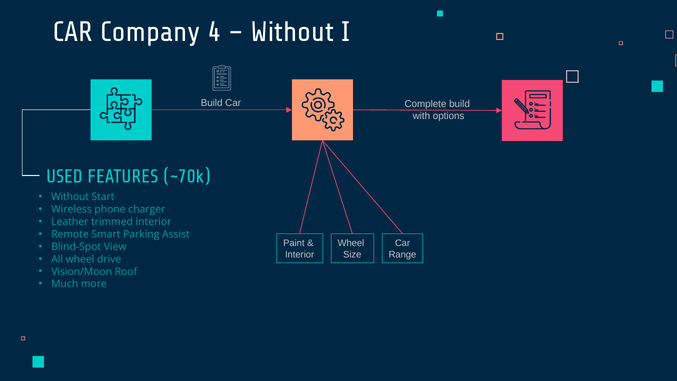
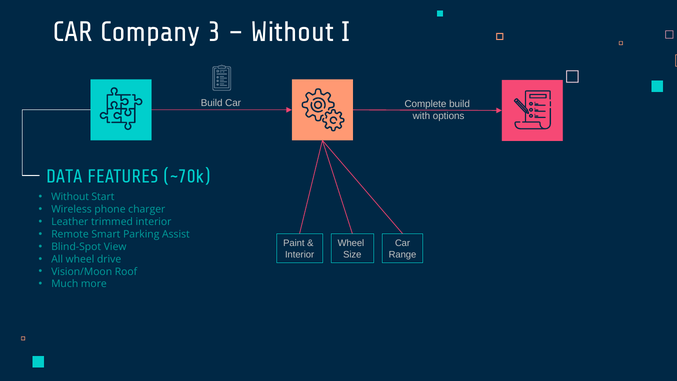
4: 4 -> 3 (214, 32)
USED: USED -> DATA (64, 177)
